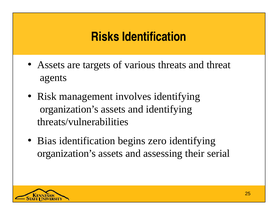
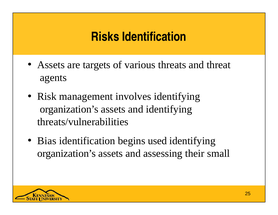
zero: zero -> used (157, 141)
serial: serial -> small (219, 153)
